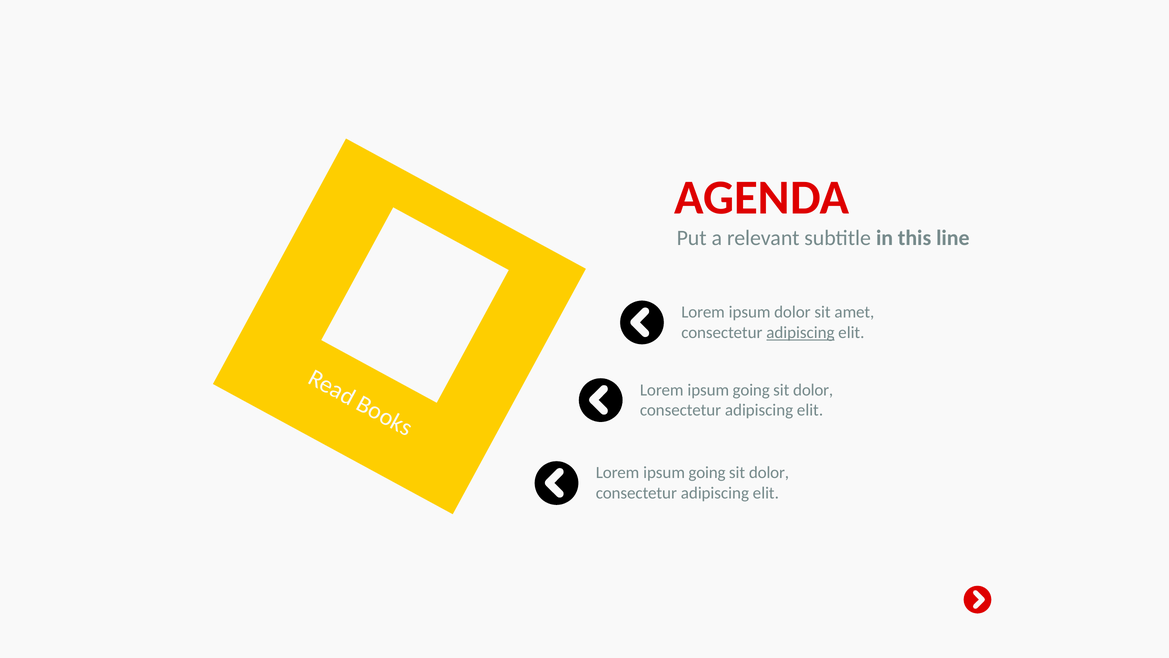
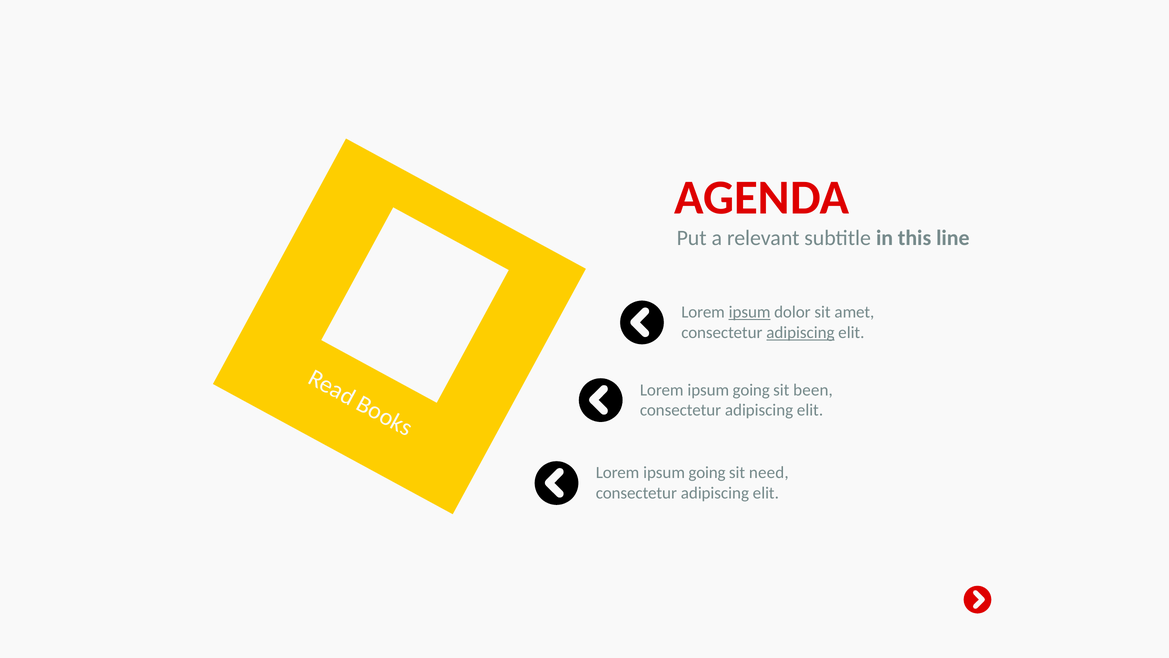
ipsum underline: none -> present (750, 312)
dolor: dolor -> been (813, 390)
dolor: dolor -> need (769, 473)
